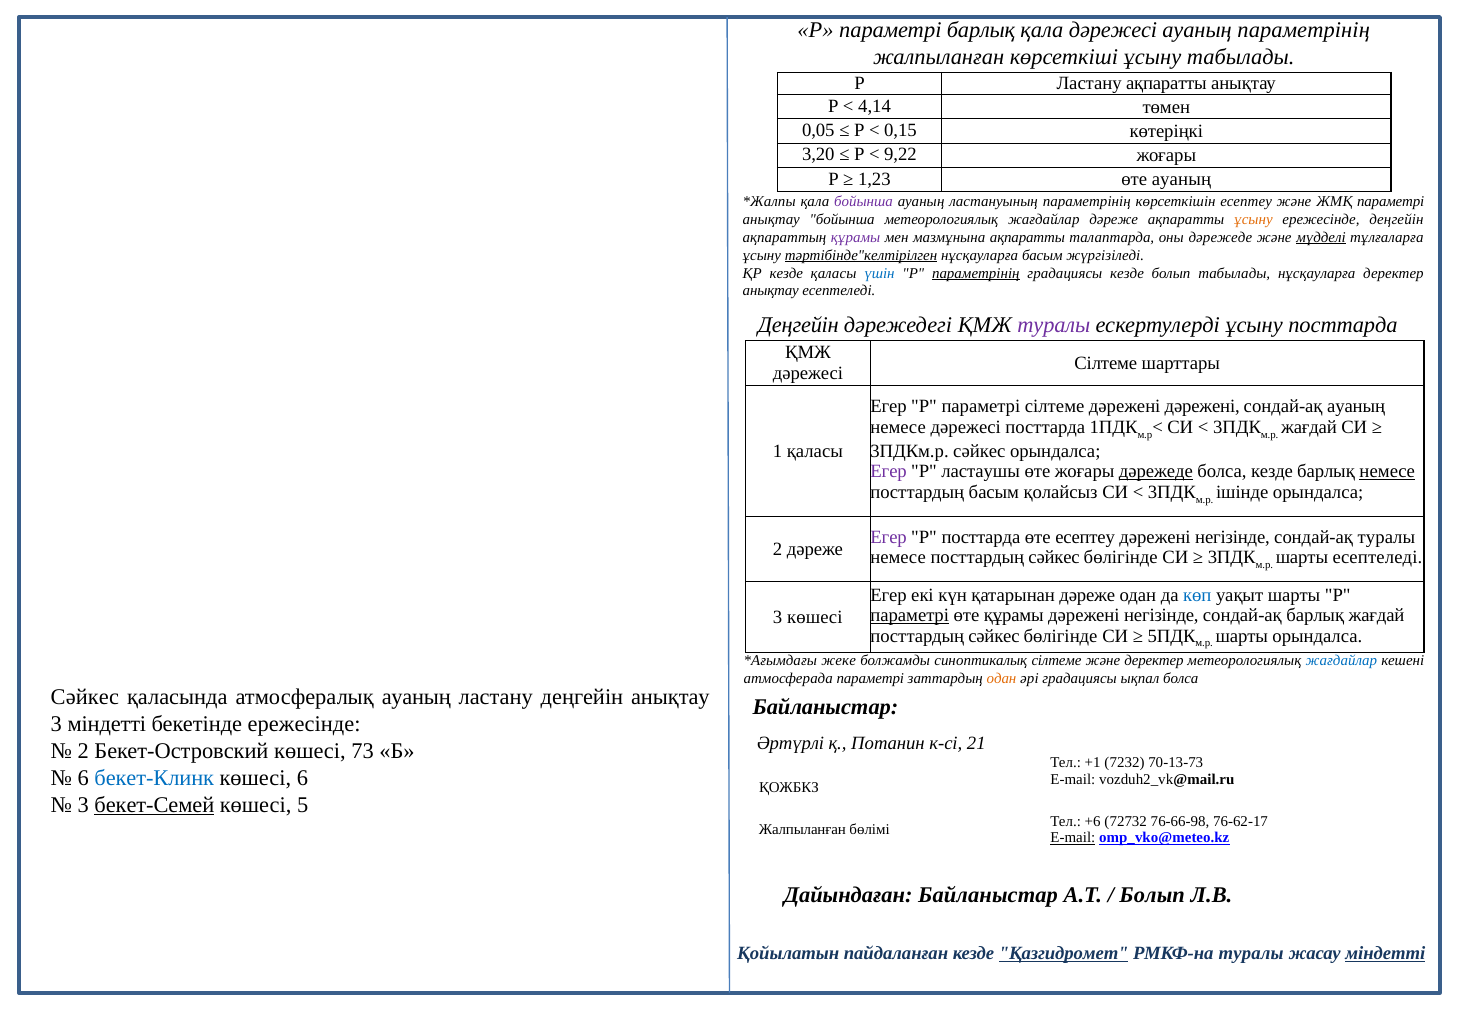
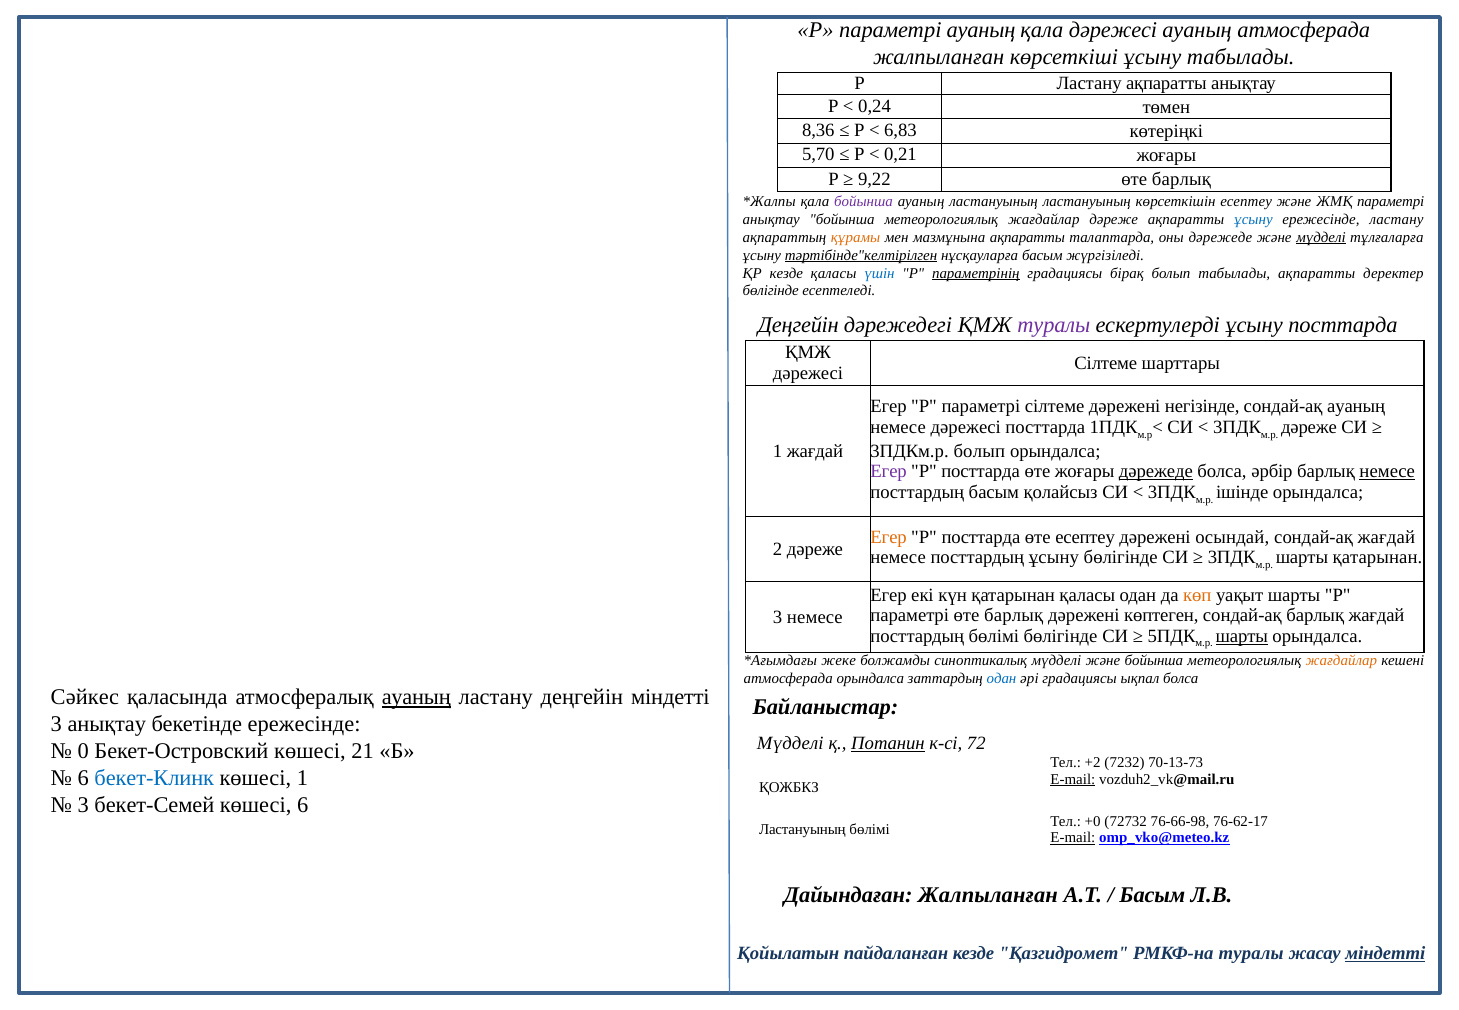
параметрі барлық: барлық -> ауаның (981, 30)
ауаның параметрінің: параметрінің -> атмосферада (1304, 30)
4,14: 4,14 -> 0,24 (875, 107)
0,05: 0,05 -> 8,36 (818, 131)
0,15: 0,15 -> 6,83 (900, 131)
3,20: 3,20 -> 5,70 (818, 155)
9,22: 9,22 -> 0,21 (900, 155)
1,23: 1,23 -> 9,22 (874, 179)
ауаның: ауаның -> барлық (1181, 179)
ластануының параметрінің: параметрінің -> ластануының (1087, 201)
ұсыну colour: orange -> blue (1253, 219)
ережесінде деңгейін: деңгейін -> ластану (1397, 219)
құрамы colour: purple -> orange (856, 237)
градациясы кезде: кезде -> бірақ (1127, 273)
табылады нұсқауларға: нұсқауларға -> ақпаратты (1317, 273)
анықтау: анықтау -> бөлігінде (771, 291)
дәрежені дәрежені: дәрежені -> негізінде (1202, 407)
жағдай: жағдай -> дәреже (1309, 427)
1 қаласы: қаласы -> жағдай (815, 451)
3ПДКм.р сәйкес: сәйкес -> болып (979, 451)
P ластаушы: ластаушы -> посттарда (981, 472)
болса кезде: кезде -> әрбір (1272, 472)
Егер colour: purple -> orange (889, 537)
негізінде: негізінде -> осындай (1232, 537)
сондай-ақ туралы: туралы -> жағдай (1386, 537)
немесе посттардың сәйкес: сәйкес -> ұсыну (1054, 558)
шарты есептеледі: есептеледі -> қатарынан (1378, 558)
қатарынан дәреже: дәреже -> қаласы (1087, 595)
көп colour: blue -> orange (1197, 595)
параметрі underline: present -> none (910, 616)
құрамы: құрамы -> барлық (1014, 616)
негізінде: негізінде -> көптеген (1161, 616)
3 көшесі: көшесі -> немесе (815, 617)
сәйкес: сәйкес -> бөлімі (994, 636)
шарты underline: none -> present (1242, 636)
синоптикалық сілтеме: сілтеме -> мүдделі (1056, 661)
және деректер: деректер -> бойынша (1154, 661)
жағдайлар colour: blue -> orange (1341, 661)
атмосферада параметрі: параметрі -> орындалса (870, 679)
одан colour: orange -> blue (1001, 679)
ауаның underline: none -> present (416, 697)
деңгейін анықтау: анықтау -> міндетті (670, 697)
3 міндетті: міндетті -> анықтау (107, 724)
Әртүрлі: Әртүрлі -> Мүдделі (790, 743)
Потанин underline: none -> present (888, 743)
21: 21 -> 72 (976, 743)
2: 2 -> 0 (83, 751)
73: 73 -> 21 (363, 751)
+1: +1 -> +2 (1093, 763)
көшесі 6: 6 -> 1 (302, 778)
E-mail underline: none -> present (1073, 780)
бекет-Семей underline: present -> none (154, 805)
көшесі 5: 5 -> 6 (303, 805)
+6: +6 -> +0 (1093, 821)
Жалпыланған: Жалпыланған -> Ластануының (802, 830)
Дайындаған Байланыстар: Байланыстар -> Жалпыланған (988, 895)
Болып: Болып -> Басым (1152, 895)
Қазгидромет underline: present -> none (1064, 953)
